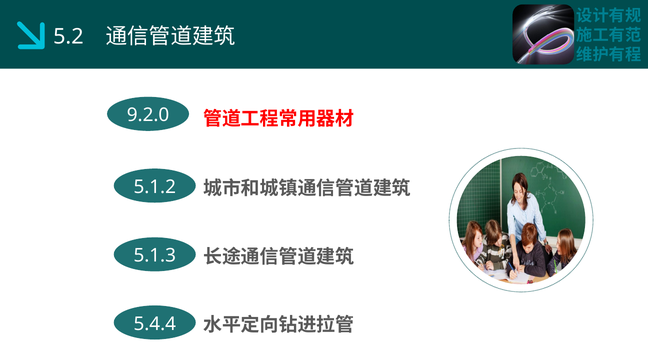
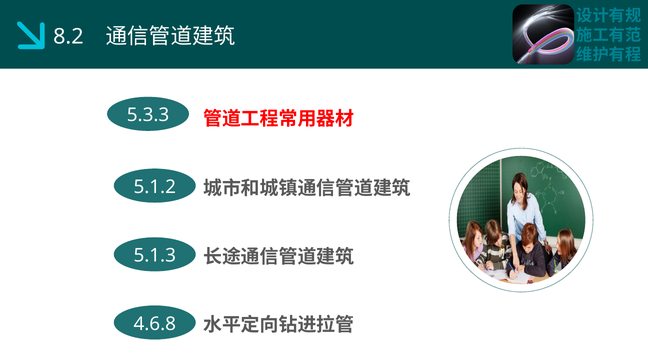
5.2: 5.2 -> 8.2 (68, 37)
9.2.0: 9.2.0 -> 5.3.3 (148, 115)
5.4.4: 5.4.4 -> 4.6.8 (155, 324)
